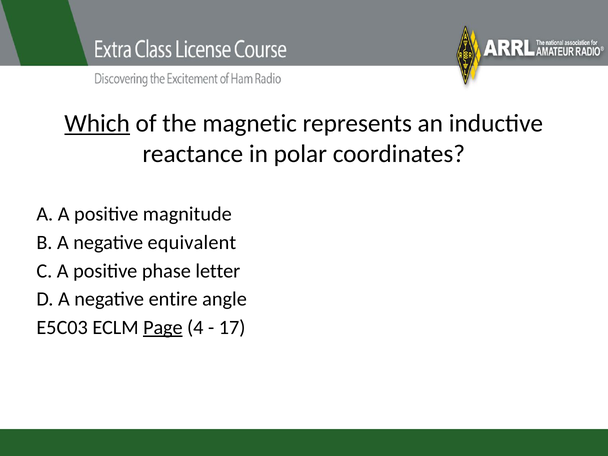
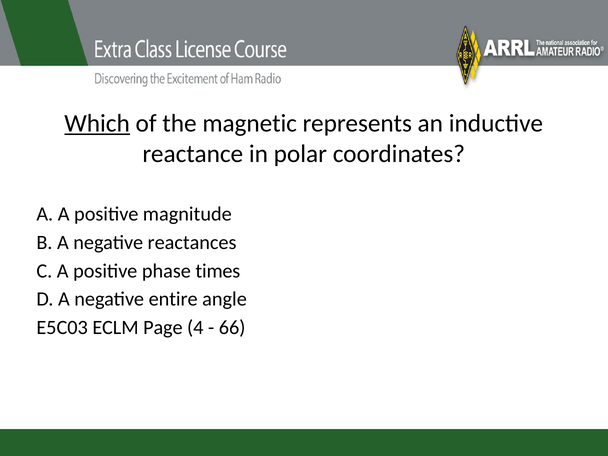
equivalent: equivalent -> reactances (192, 243)
letter: letter -> times (218, 271)
Page underline: present -> none (163, 328)
17: 17 -> 66 (232, 328)
